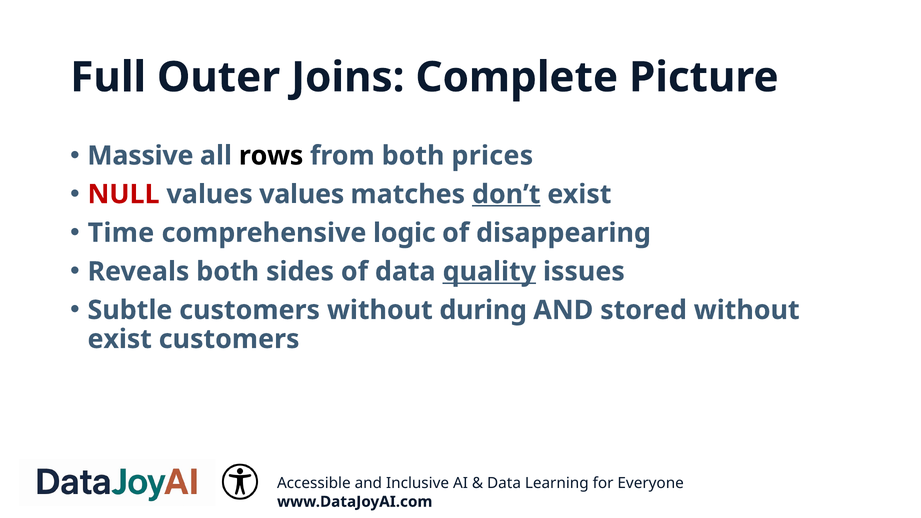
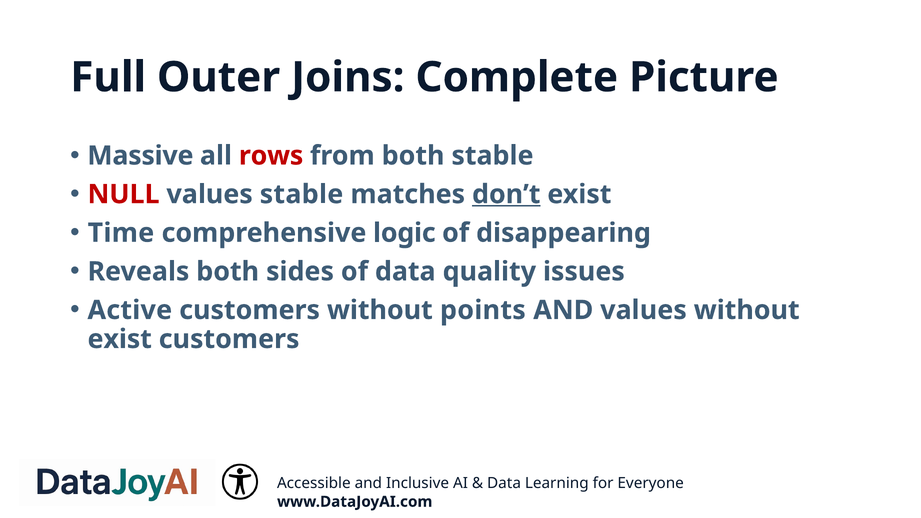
rows colour: black -> red (271, 156)
both prices: prices -> stable (492, 156)
values values: values -> stable (301, 194)
quality underline: present -> none (489, 272)
Subtle: Subtle -> Active (130, 310)
during: during -> points (483, 310)
AND stored: stored -> values (644, 310)
